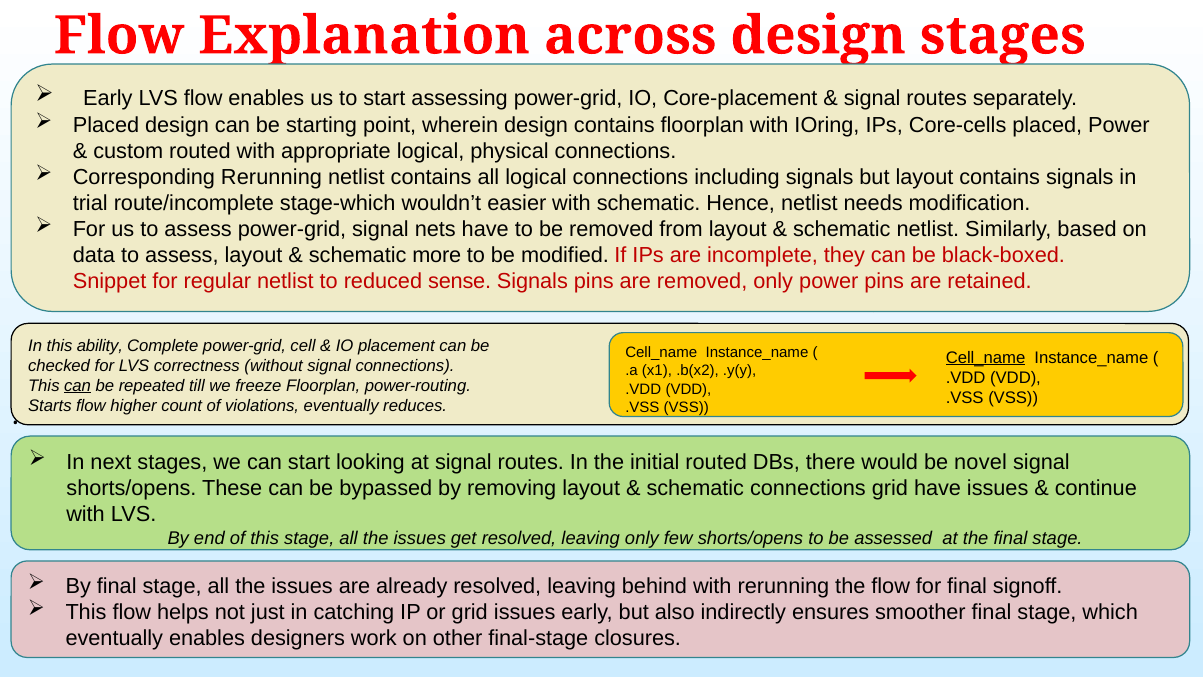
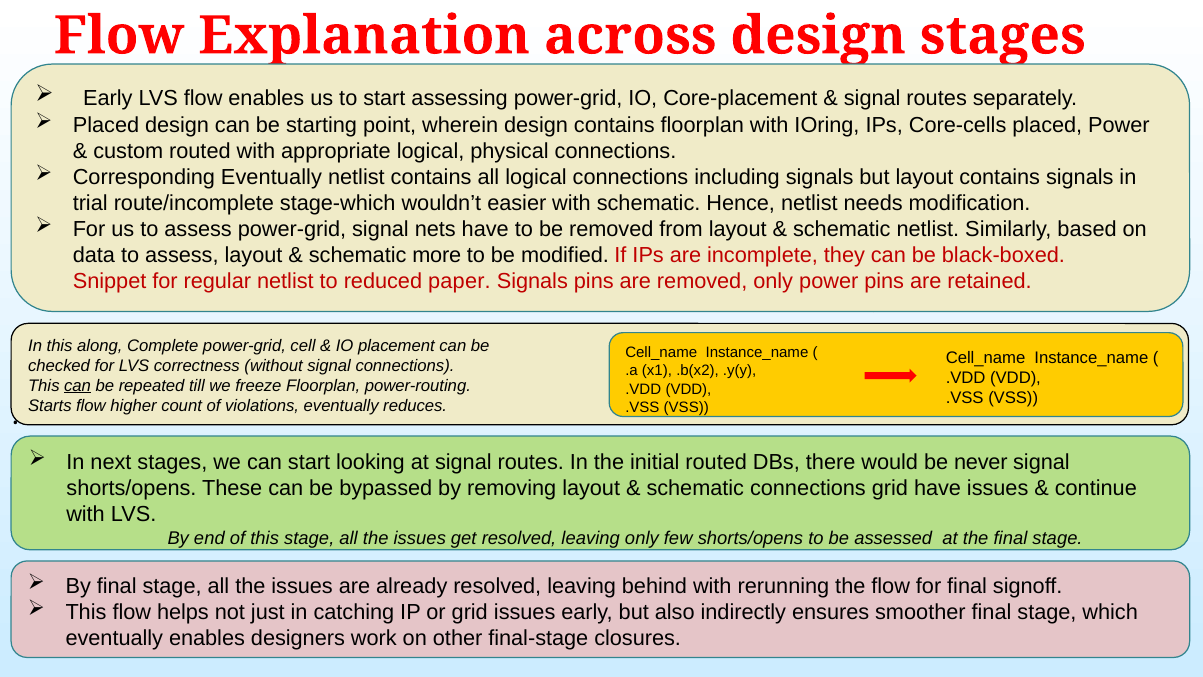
Corresponding Rerunning: Rerunning -> Eventually (271, 177)
sense: sense -> paper (459, 281)
ability: ability -> along (100, 345)
Cell_name underline: present -> none (986, 358)
novel: novel -> never (981, 462)
